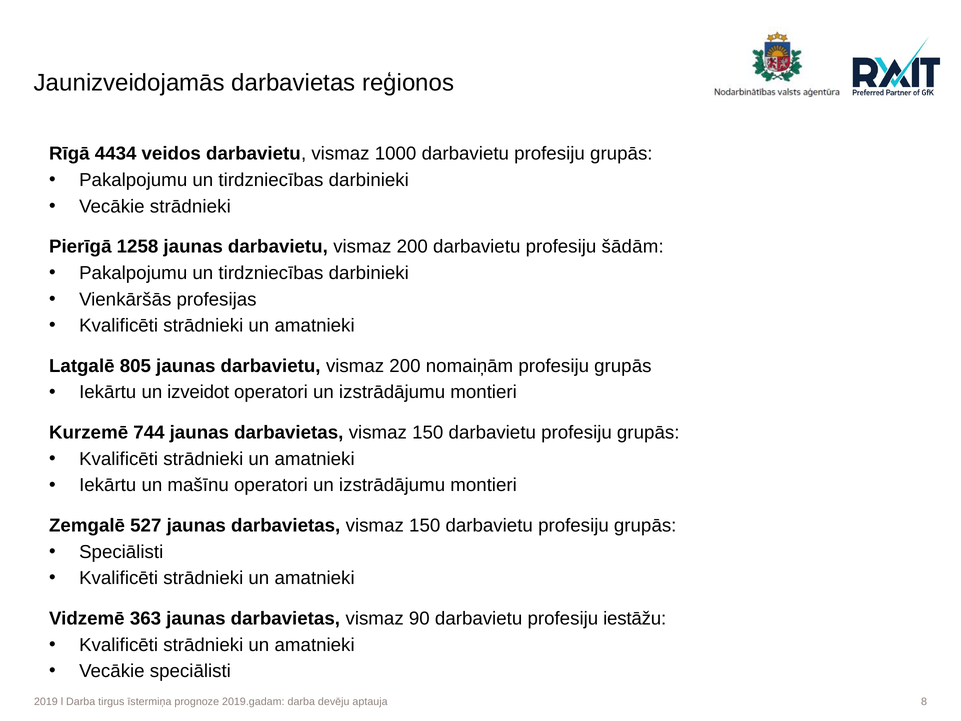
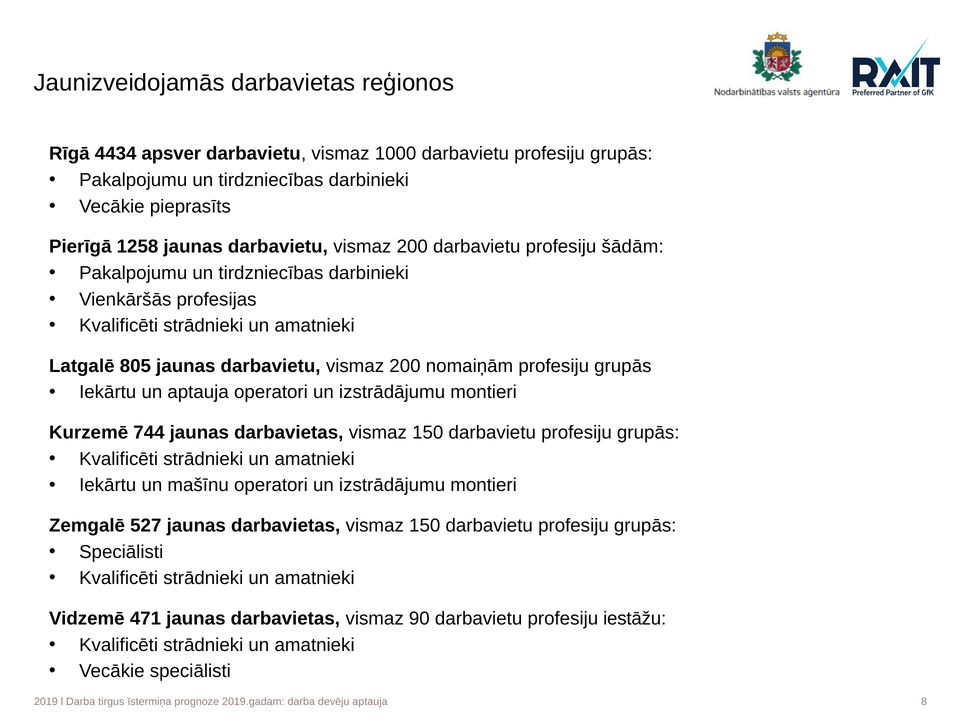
veidos: veidos -> apsver (171, 153)
Vecākie strādnieki: strādnieki -> pieprasīts (190, 206)
un izveidot: izveidot -> aptauja (198, 392)
363: 363 -> 471 (145, 618)
